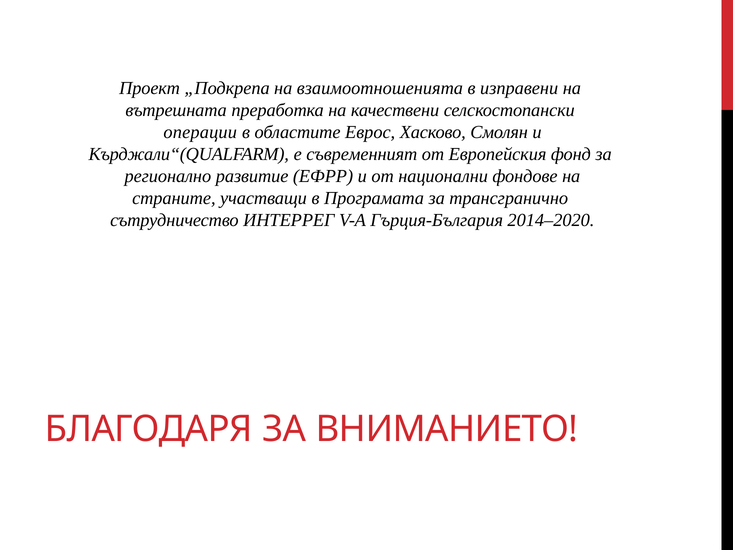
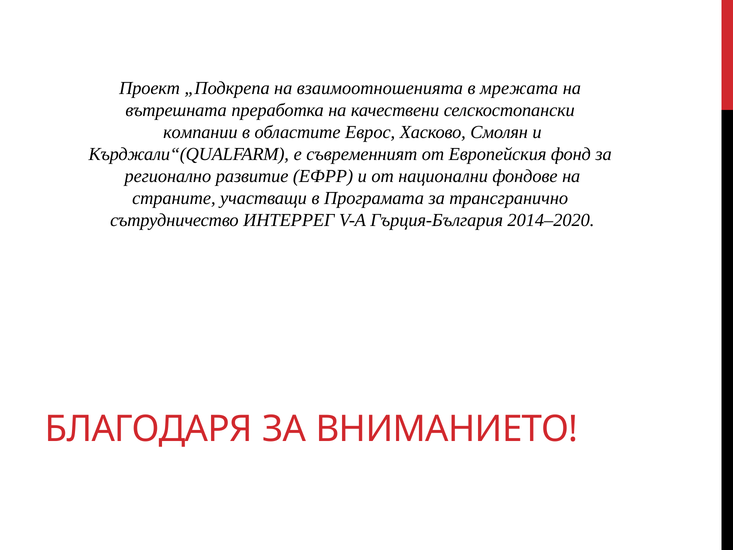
изправени: изправени -> мрежата (519, 88)
операции: операции -> компании (200, 132)
